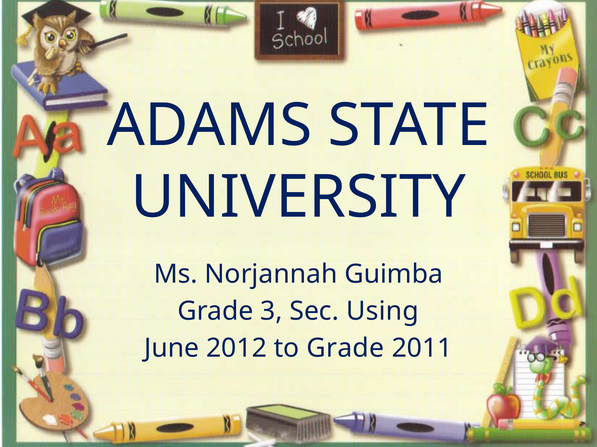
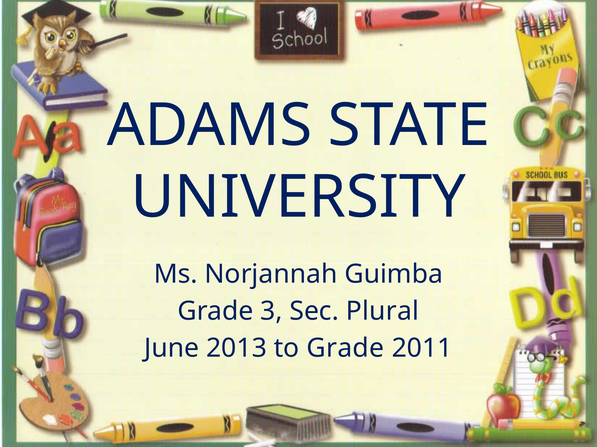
Using: Using -> Plural (382, 312)
2012: 2012 -> 2013 (236, 349)
